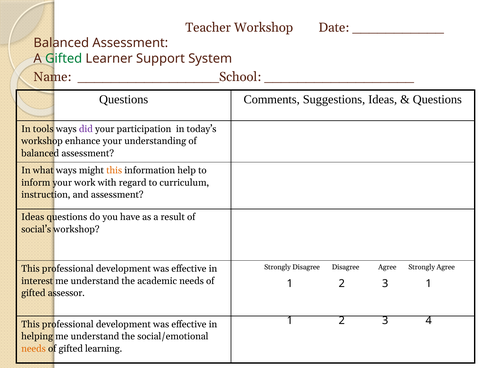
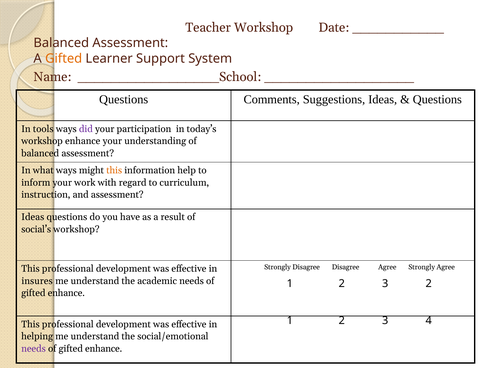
Gifted colour: green -> orange (64, 59)
interest: interest -> insures (37, 281)
3 1: 1 -> 2 (429, 284)
assessor: assessor -> enhance (66, 293)
needs colour: orange -> purple (34, 349)
learning: learning -> enhance (104, 349)
